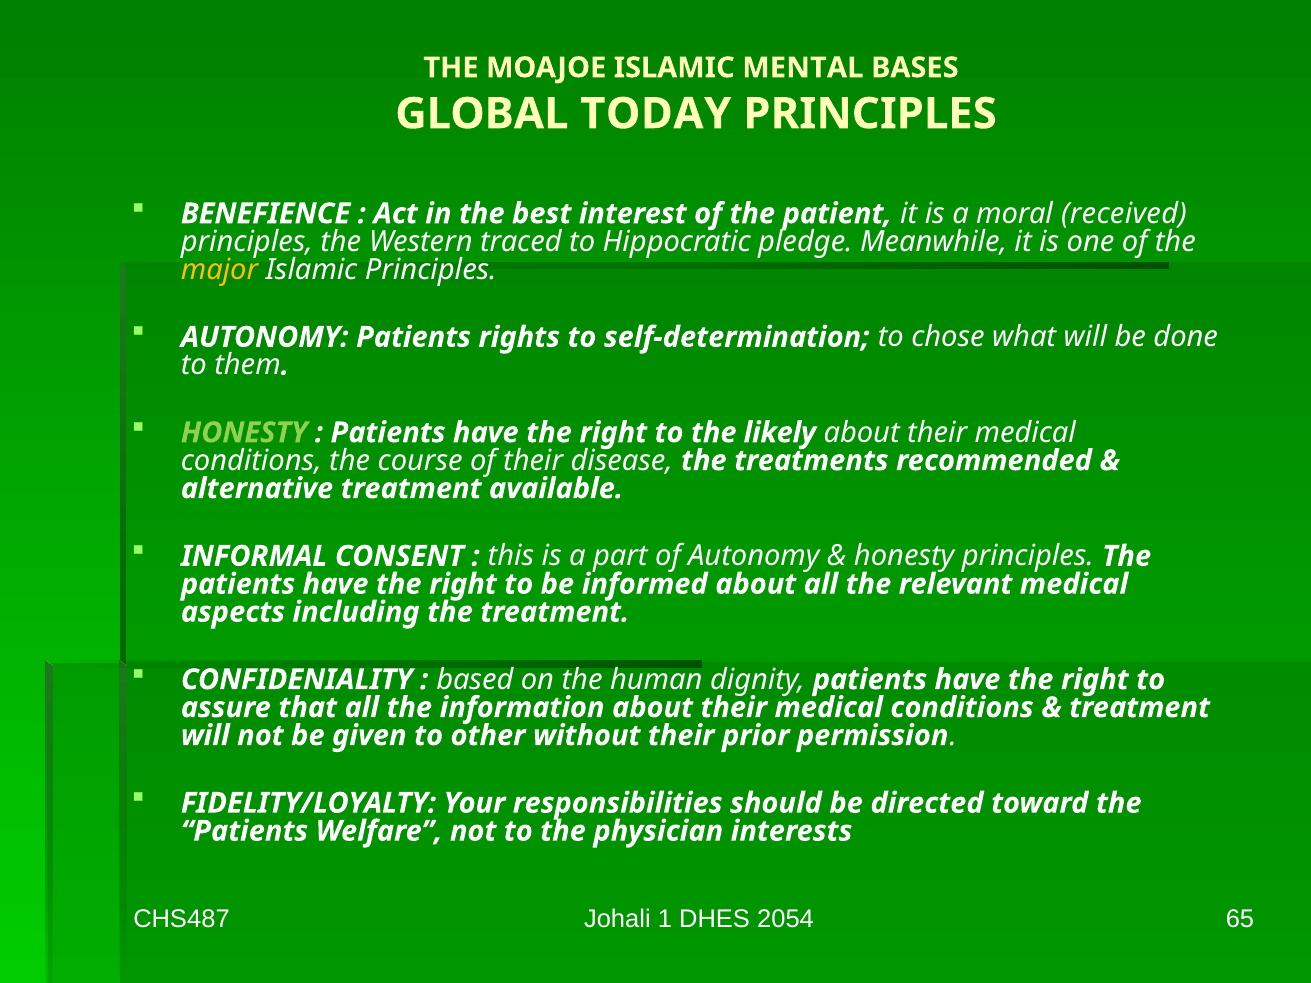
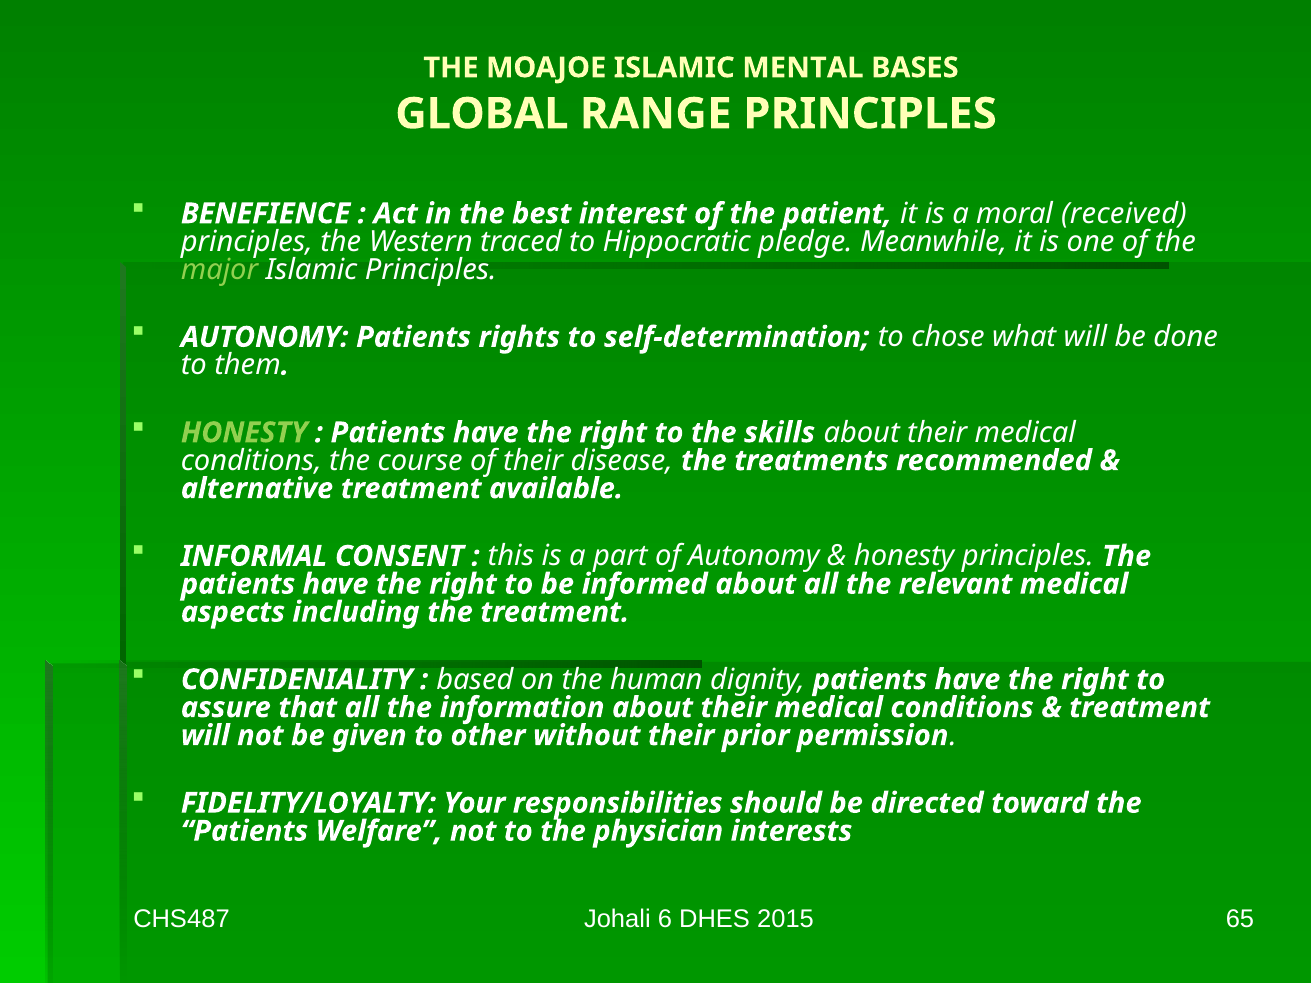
TODAY: TODAY -> RANGE (656, 114)
major colour: yellow -> light green (220, 270)
likely: likely -> skills (780, 433)
1: 1 -> 6 (665, 919)
2054: 2054 -> 2015 (786, 919)
